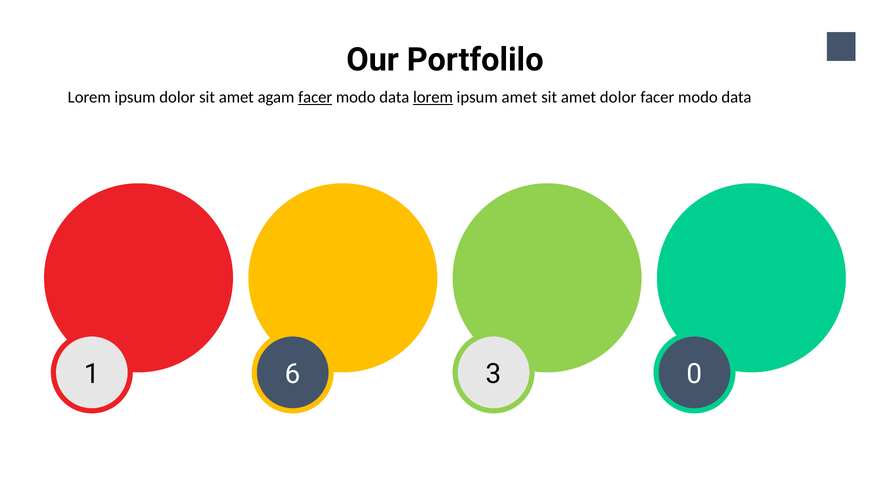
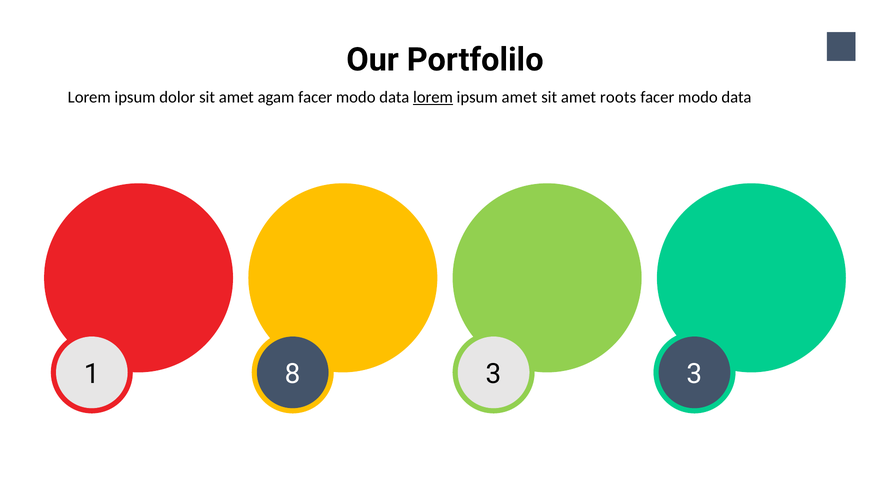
facer underline: present -> none (315, 97)
amet dolor: dolor -> roots (618, 97)
1 6: 6 -> 8 (292, 374)
3 0: 0 -> 3 (694, 374)
